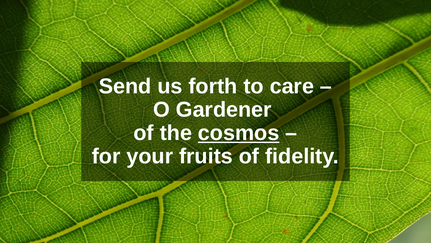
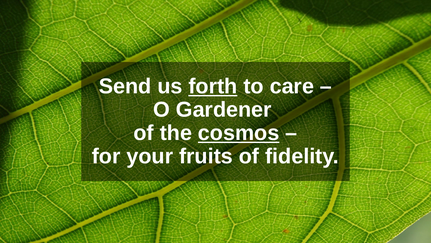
forth underline: none -> present (213, 86)
